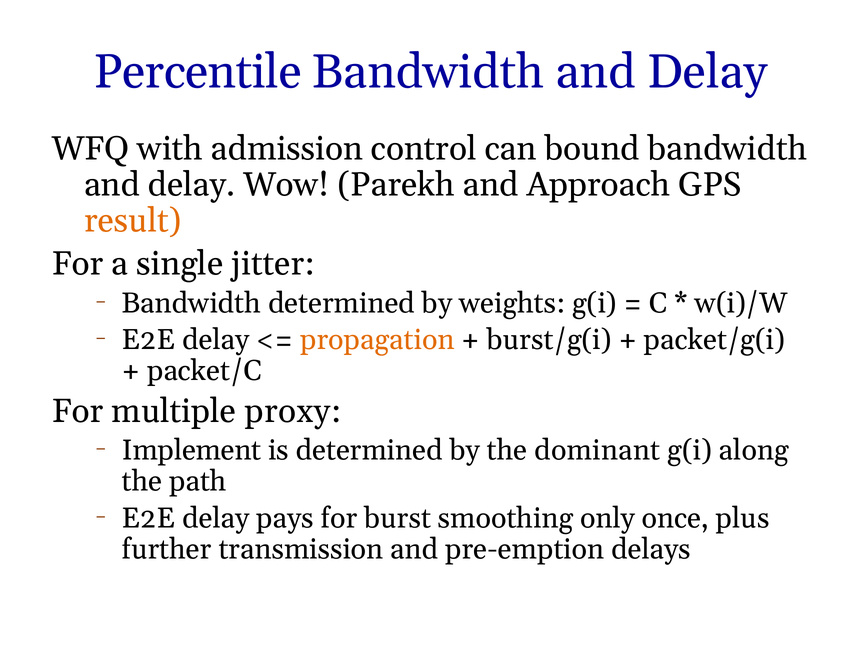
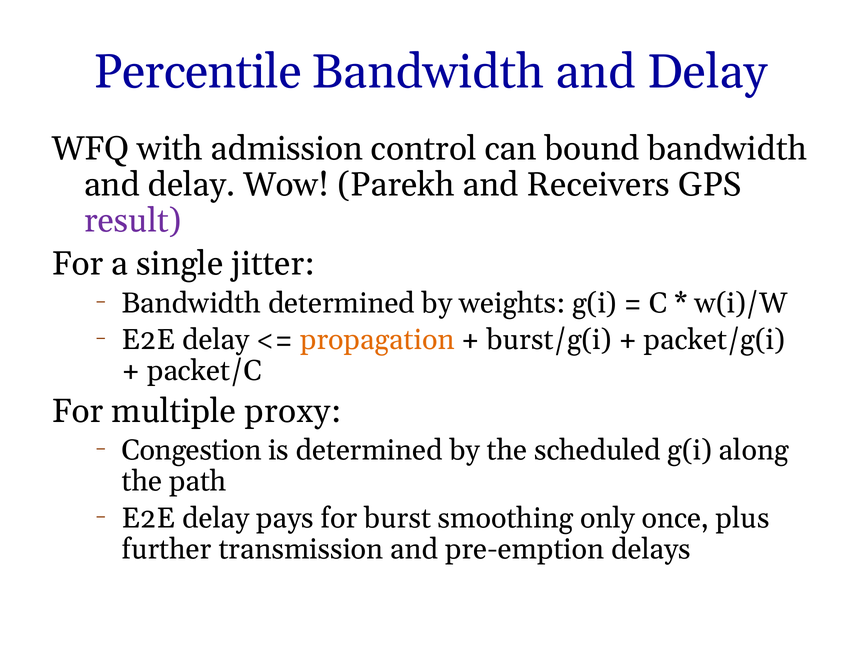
Approach: Approach -> Receivers (598, 185)
result colour: orange -> purple (133, 221)
Implement: Implement -> Congestion (192, 451)
dominant: dominant -> scheduled (597, 451)
